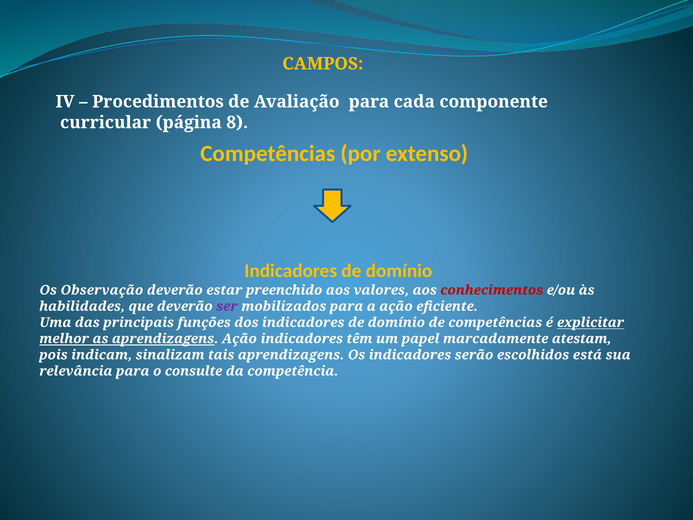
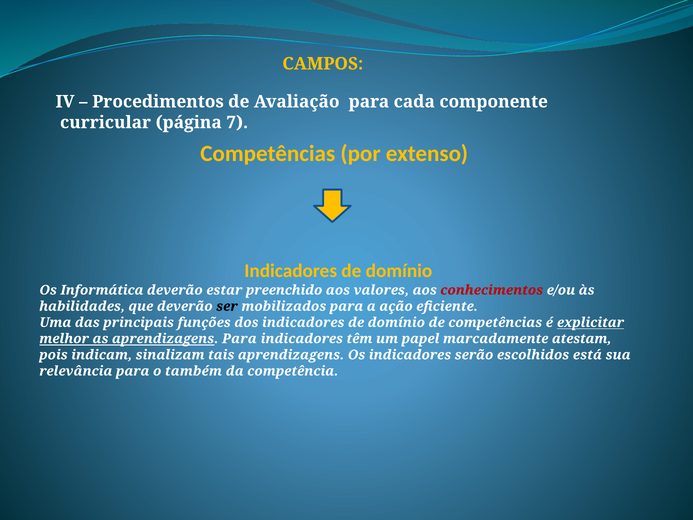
8: 8 -> 7 (237, 122)
Observação: Observação -> Informática (102, 290)
ser colour: purple -> black (227, 306)
aprendizagens Ação: Ação -> Para (239, 339)
consulte: consulte -> também (193, 371)
